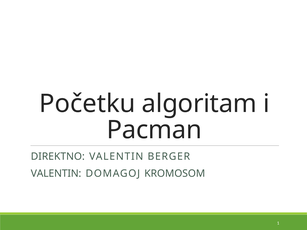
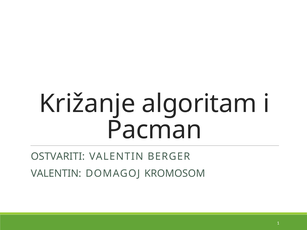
Početku: Početku -> Križanje (87, 104)
DIREKTNO: DIREKTNO -> OSTVARITI (58, 157)
